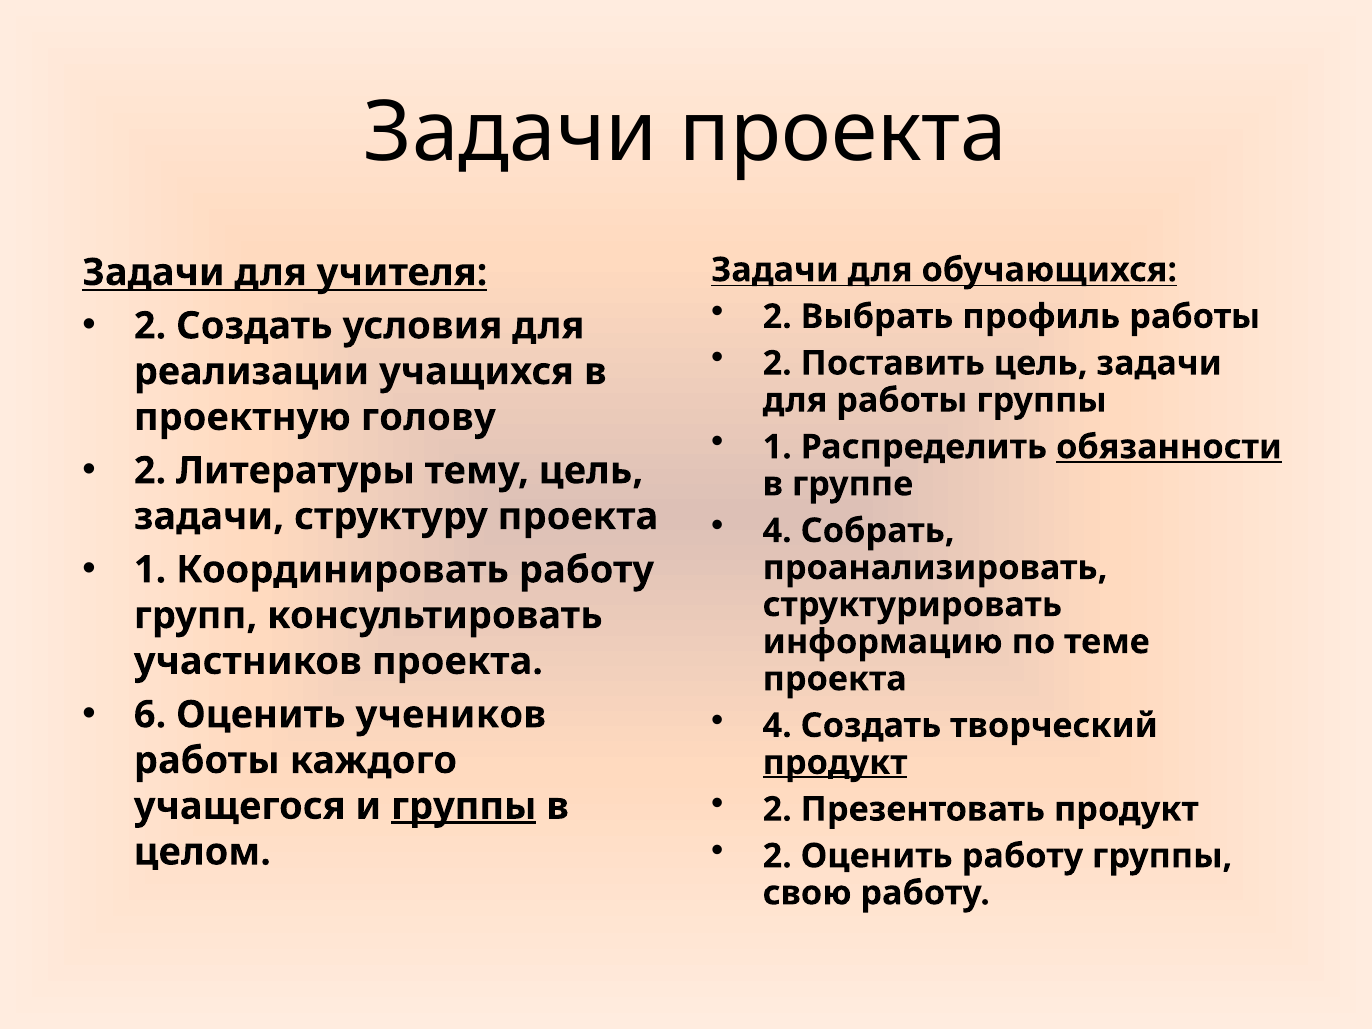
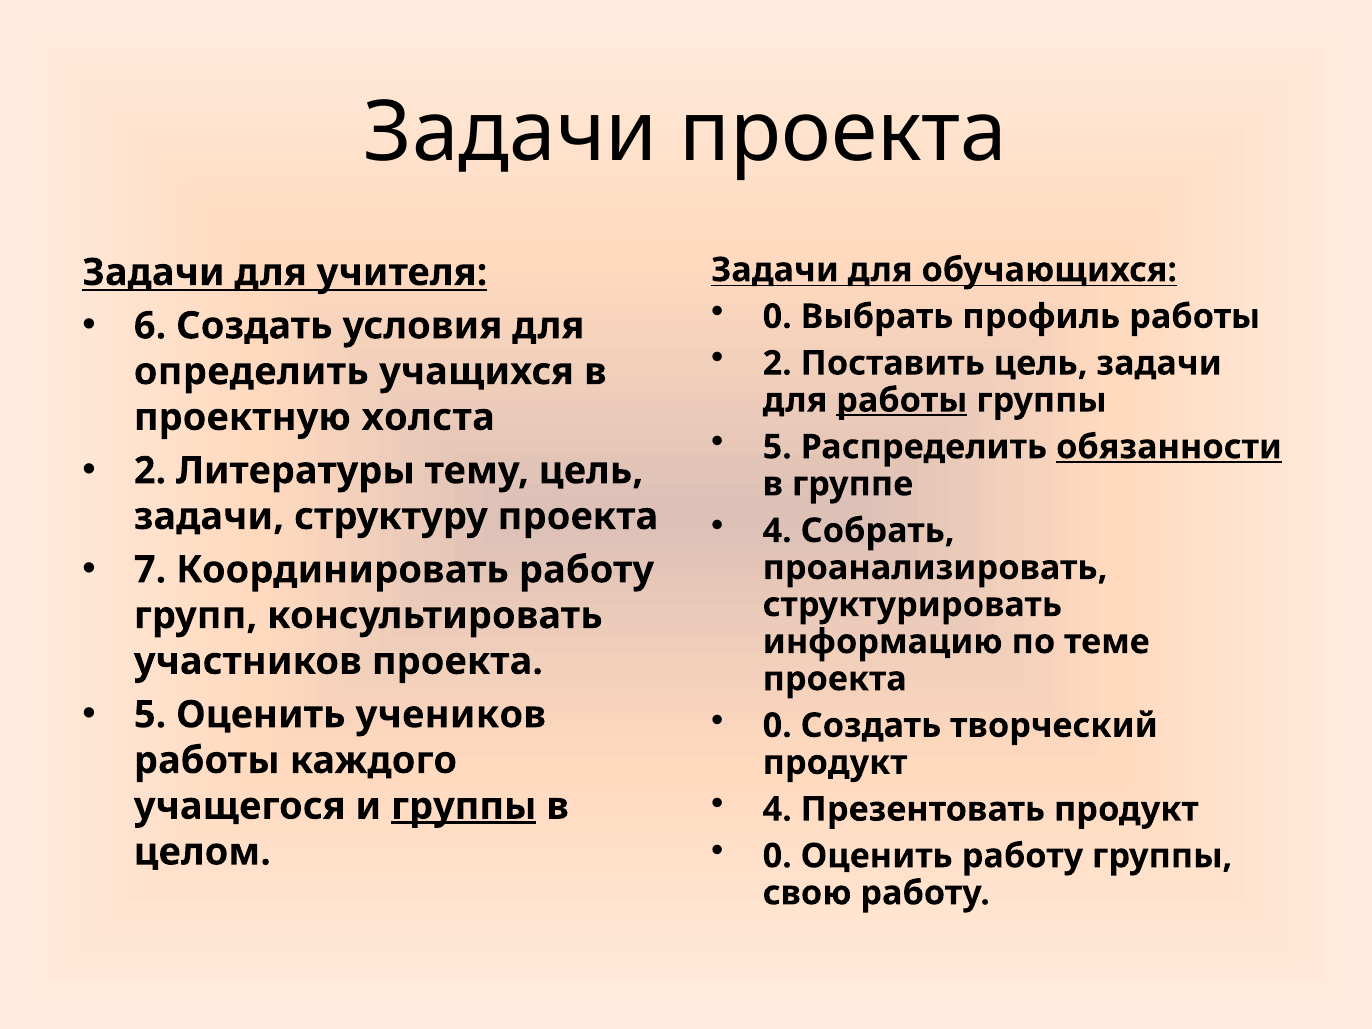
2: 2 -> 0 (777, 317)
2: 2 -> 6 (150, 326)
реализации: реализации -> определить (251, 372)
работы underline: none -> present (902, 400)
голову: голову -> холста (428, 417)
1: 1 -> 5 (777, 447)
1: 1 -> 7 (150, 570)
6: 6 -> 5 (150, 715)
4: 4 -> 0 (777, 726)
продукт underline: present -> none (835, 763)
2: 2 -> 4 (777, 809)
2: 2 -> 0 (777, 856)
